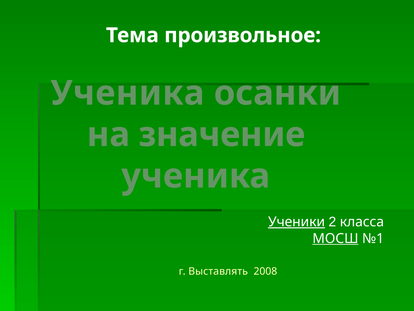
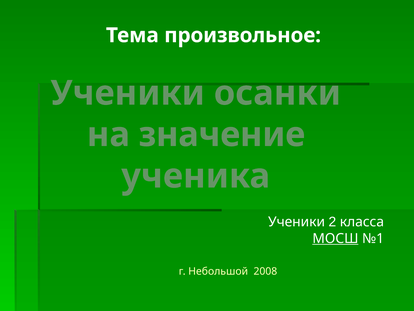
Ученика: Ученика -> Ученики (128, 93)
Ученики underline: present -> none (297, 221)
Выставлять: Выставлять -> Небольшой (218, 271)
